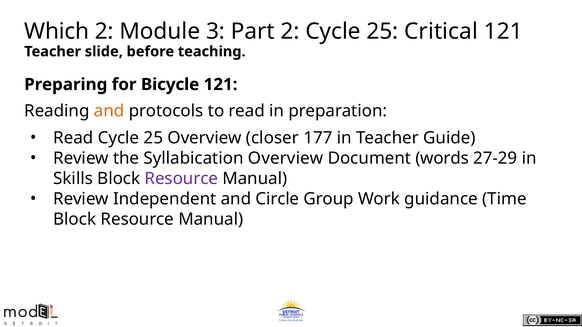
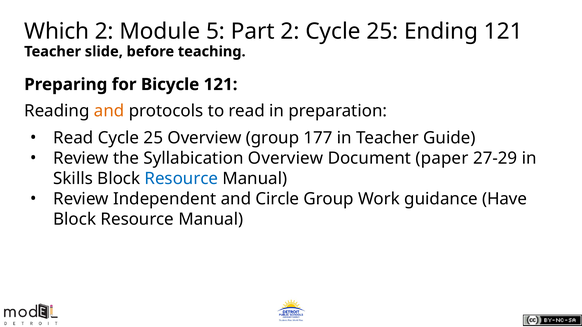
3: 3 -> 5 (216, 31)
Critical: Critical -> Ending (441, 31)
Overview closer: closer -> group (273, 138)
words: words -> paper (442, 158)
Resource colour: purple -> blue (181, 179)
Time: Time -> Have (505, 199)
